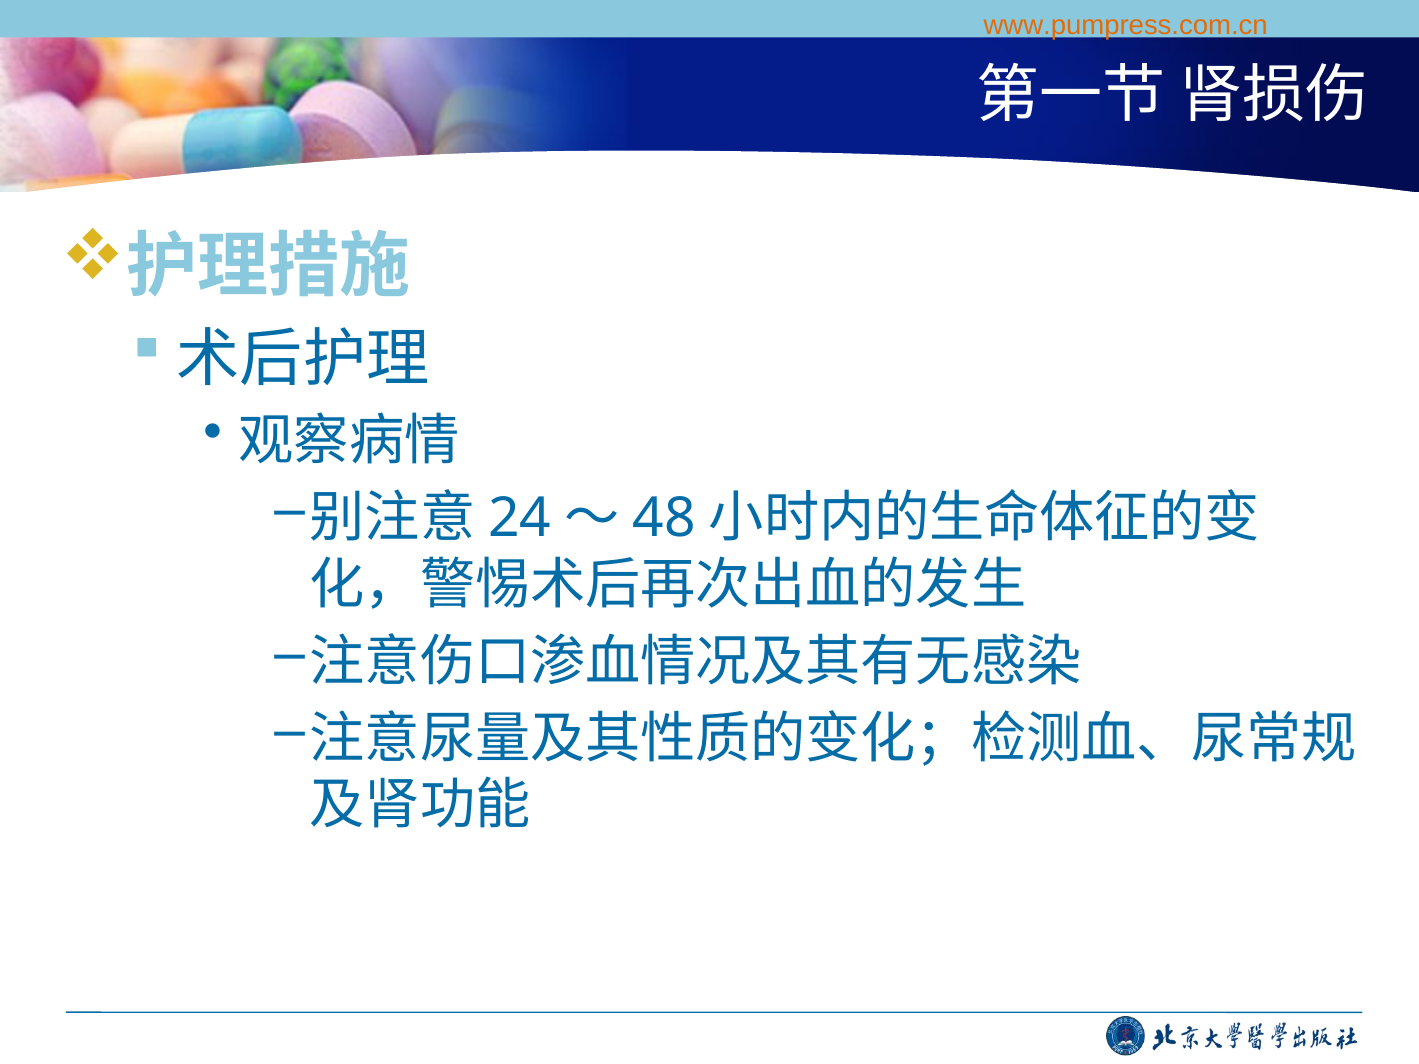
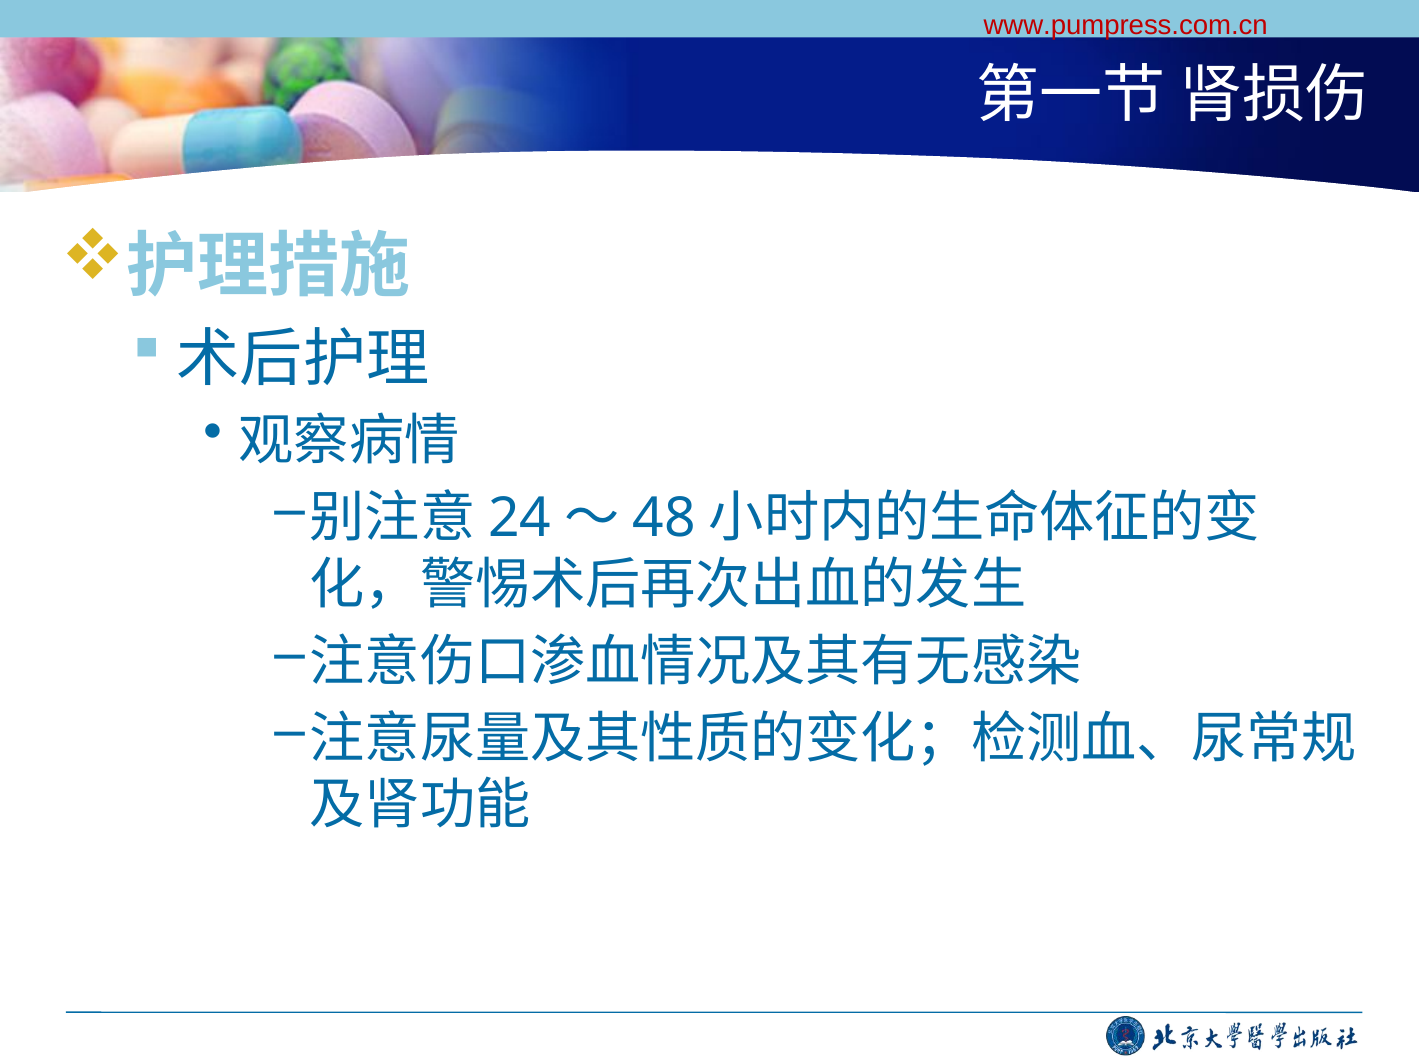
www.pumpress.com.cn colour: orange -> red (1126, 25)
